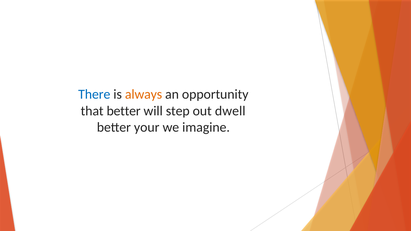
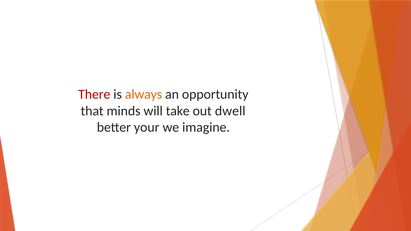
There colour: blue -> red (94, 94)
that better: better -> minds (124, 111)
step: step -> take (178, 111)
